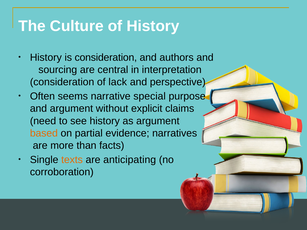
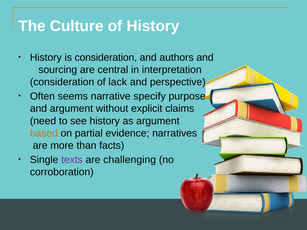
special: special -> specify (150, 96)
texts colour: orange -> purple (72, 160)
anticipating: anticipating -> challenging (130, 160)
